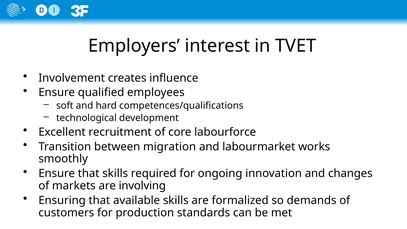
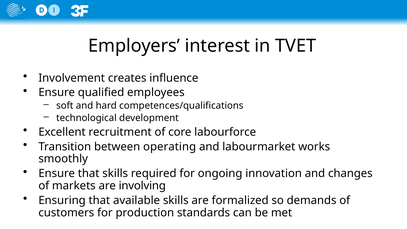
migration: migration -> operating (170, 147)
